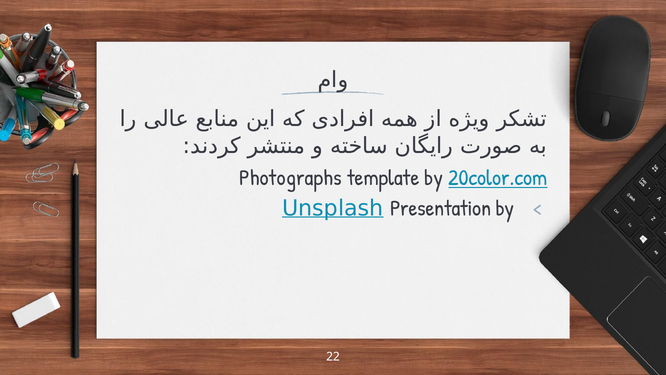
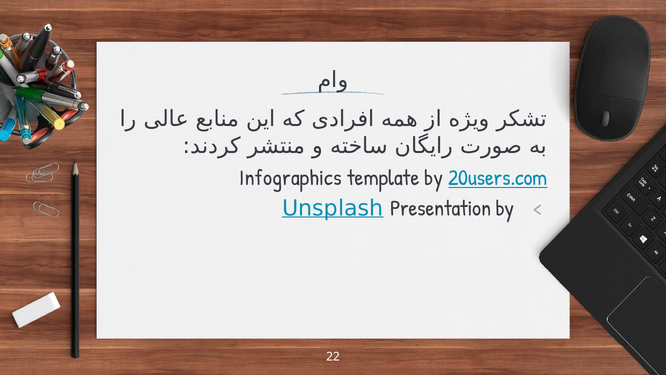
Photographs: Photographs -> Infographics (290, 178)
20color.com: 20color.com -> 20users.com (498, 178)
